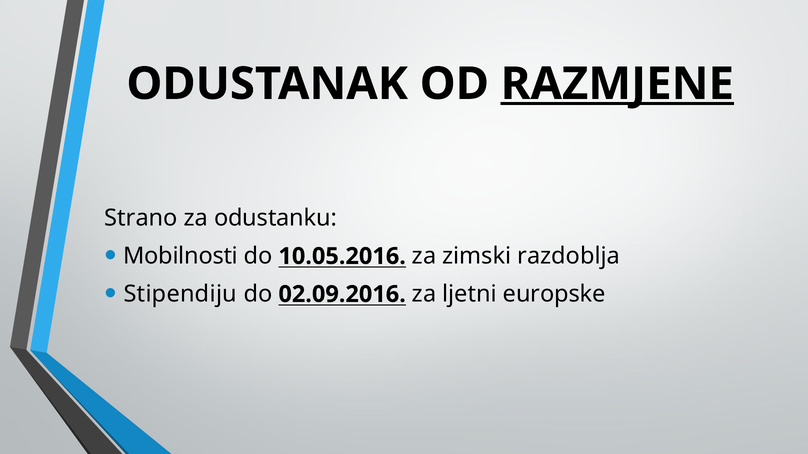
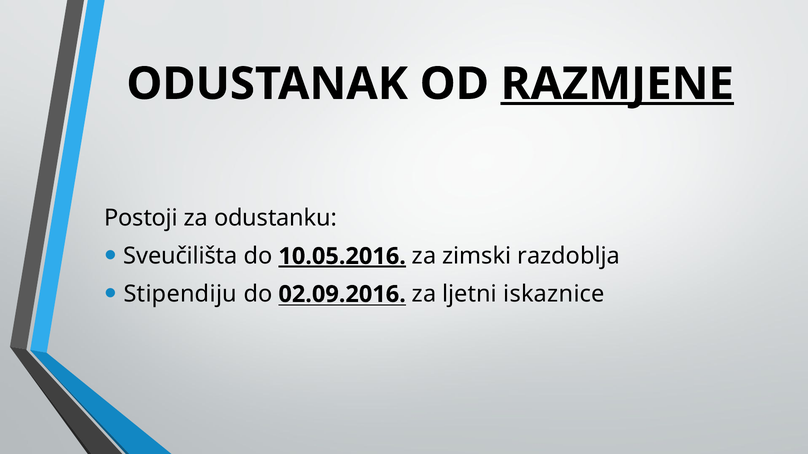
Strano: Strano -> Postoji (141, 218)
Mobilnosti: Mobilnosti -> Sveučilišta (180, 256)
10.05.2016 underline: none -> present (342, 256)
europske: europske -> iskaznice (554, 295)
